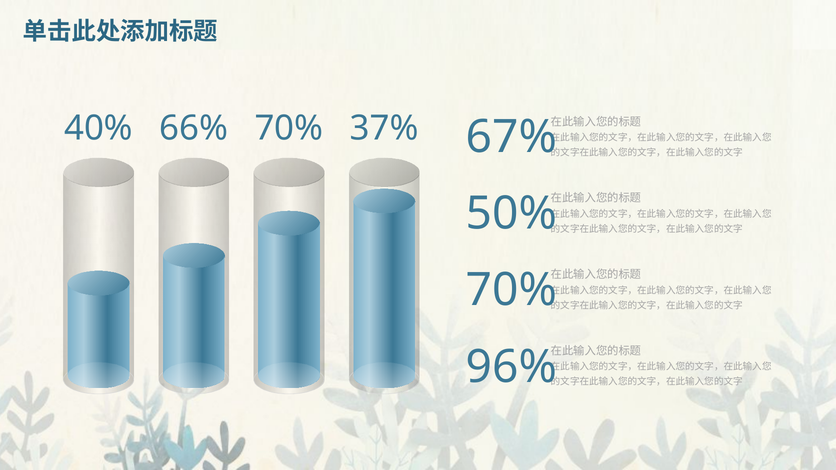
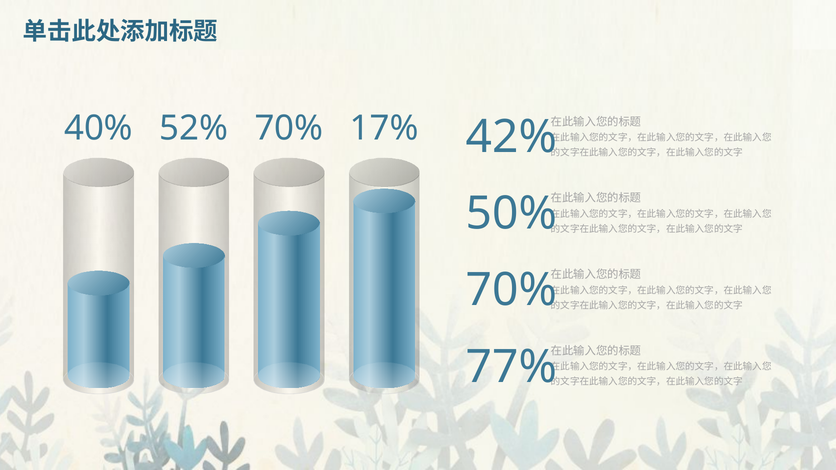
66%: 66% -> 52% (194, 129)
37%: 37% -> 17% (384, 129)
67%: 67% -> 42% (512, 137)
96%: 96% -> 77% (512, 367)
